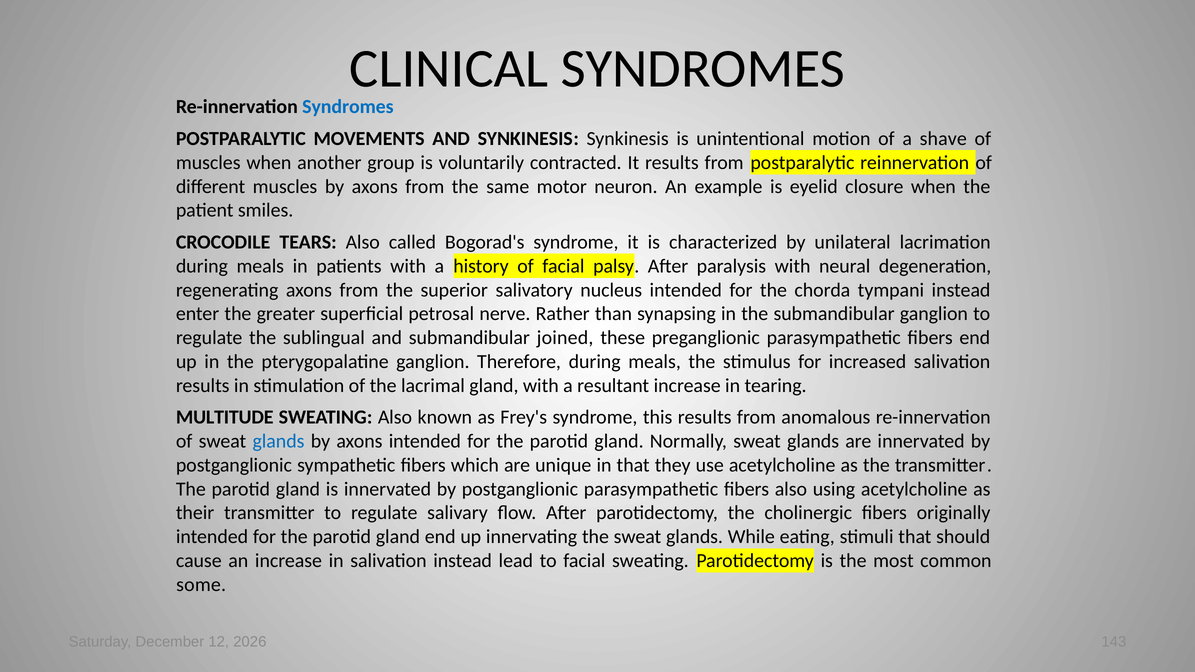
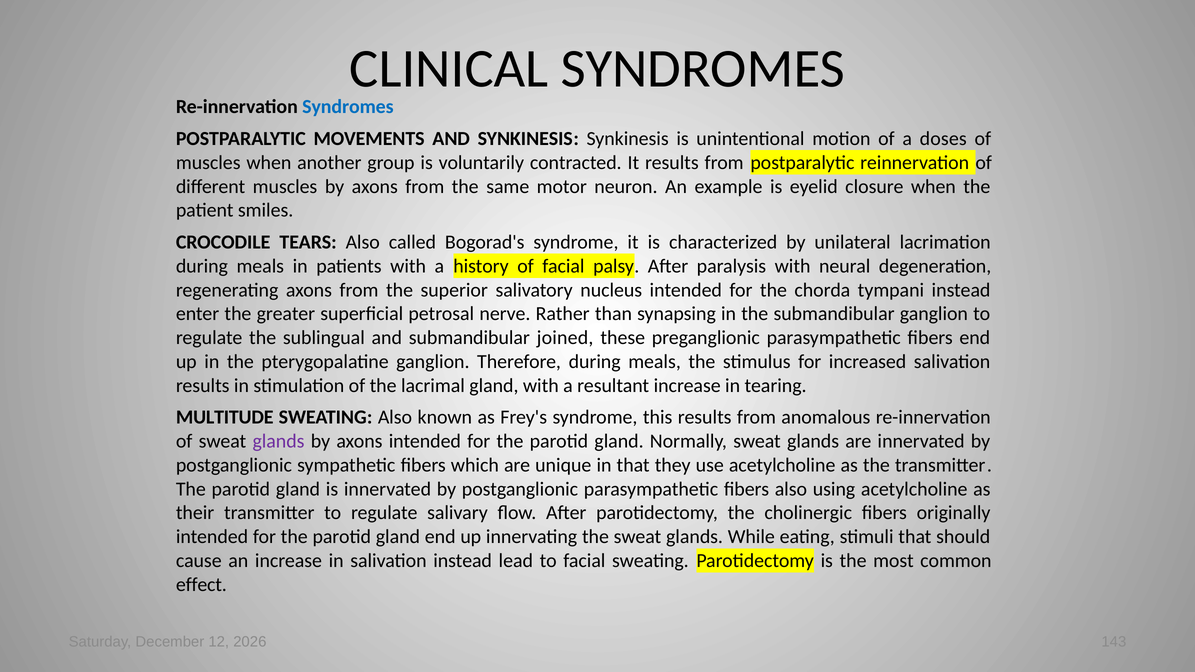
shave: shave -> doses (943, 139)
glands colour: blue -> purple (278, 441)
some: some -> effect (201, 585)
